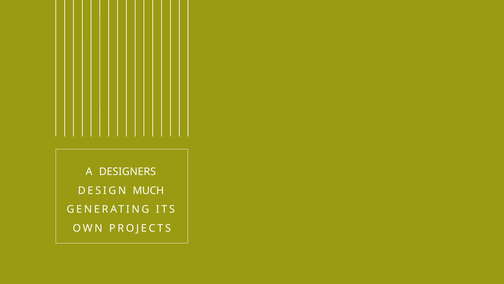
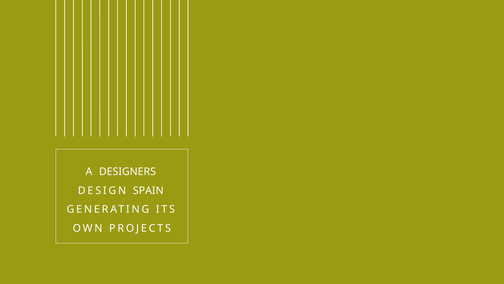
MUCH: MUCH -> SPAIN (148, 190)
